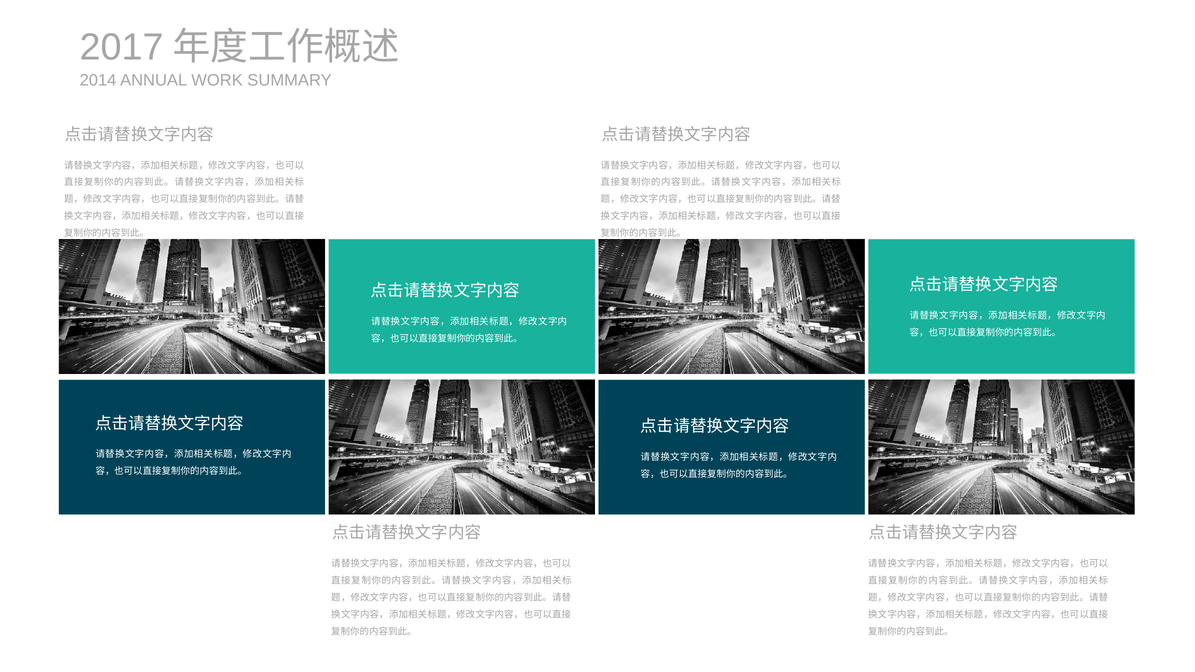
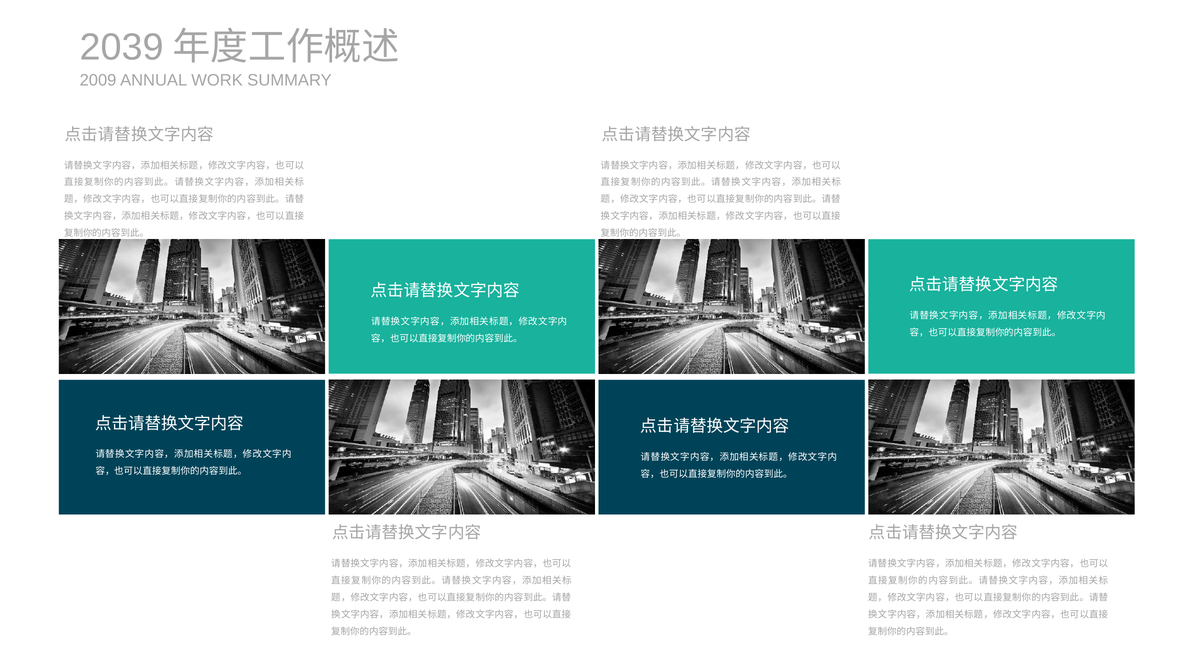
2017: 2017 -> 2039 (122, 47)
2014: 2014 -> 2009 (98, 80)
